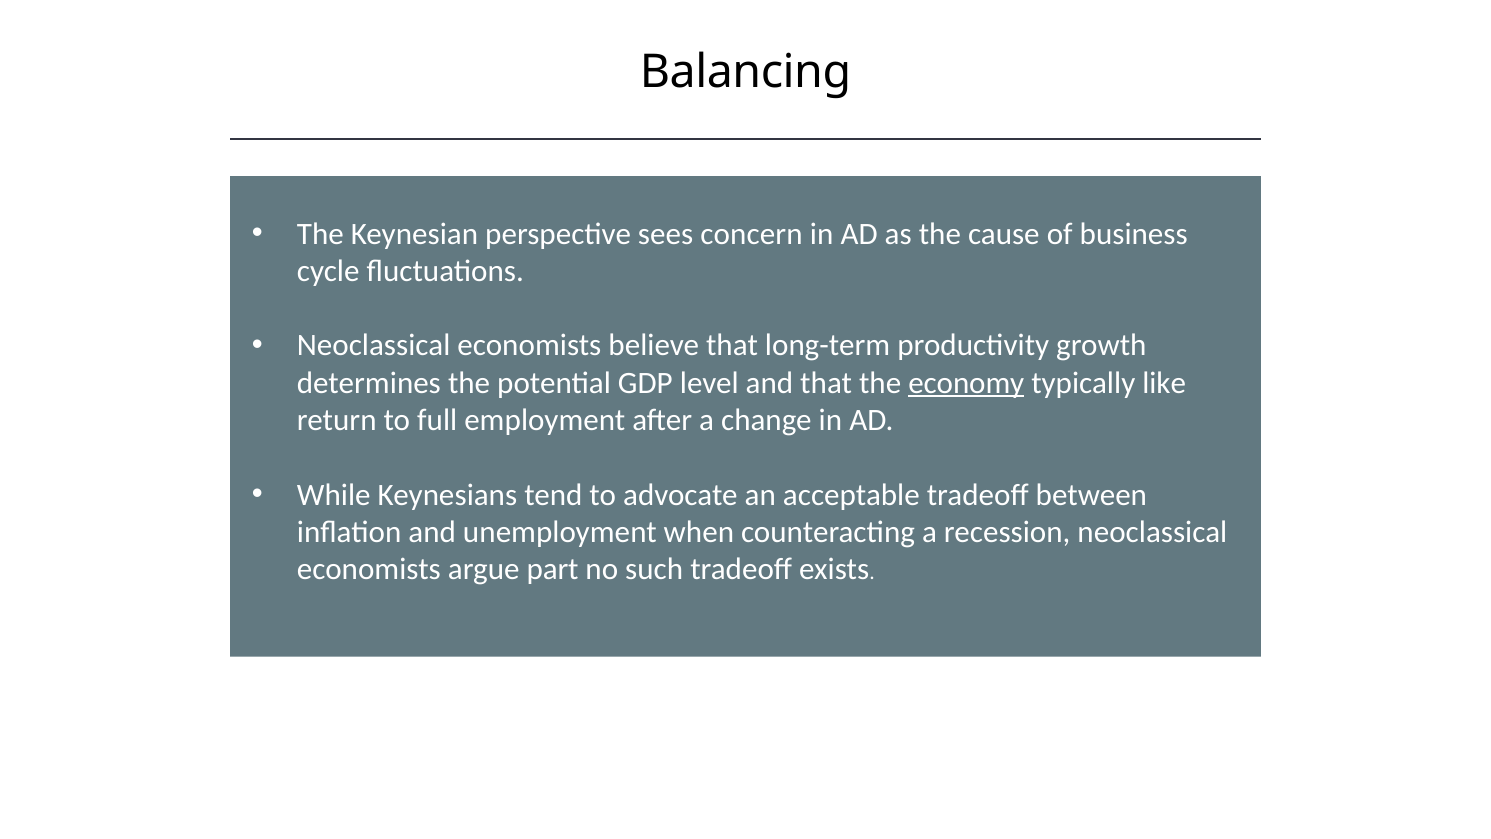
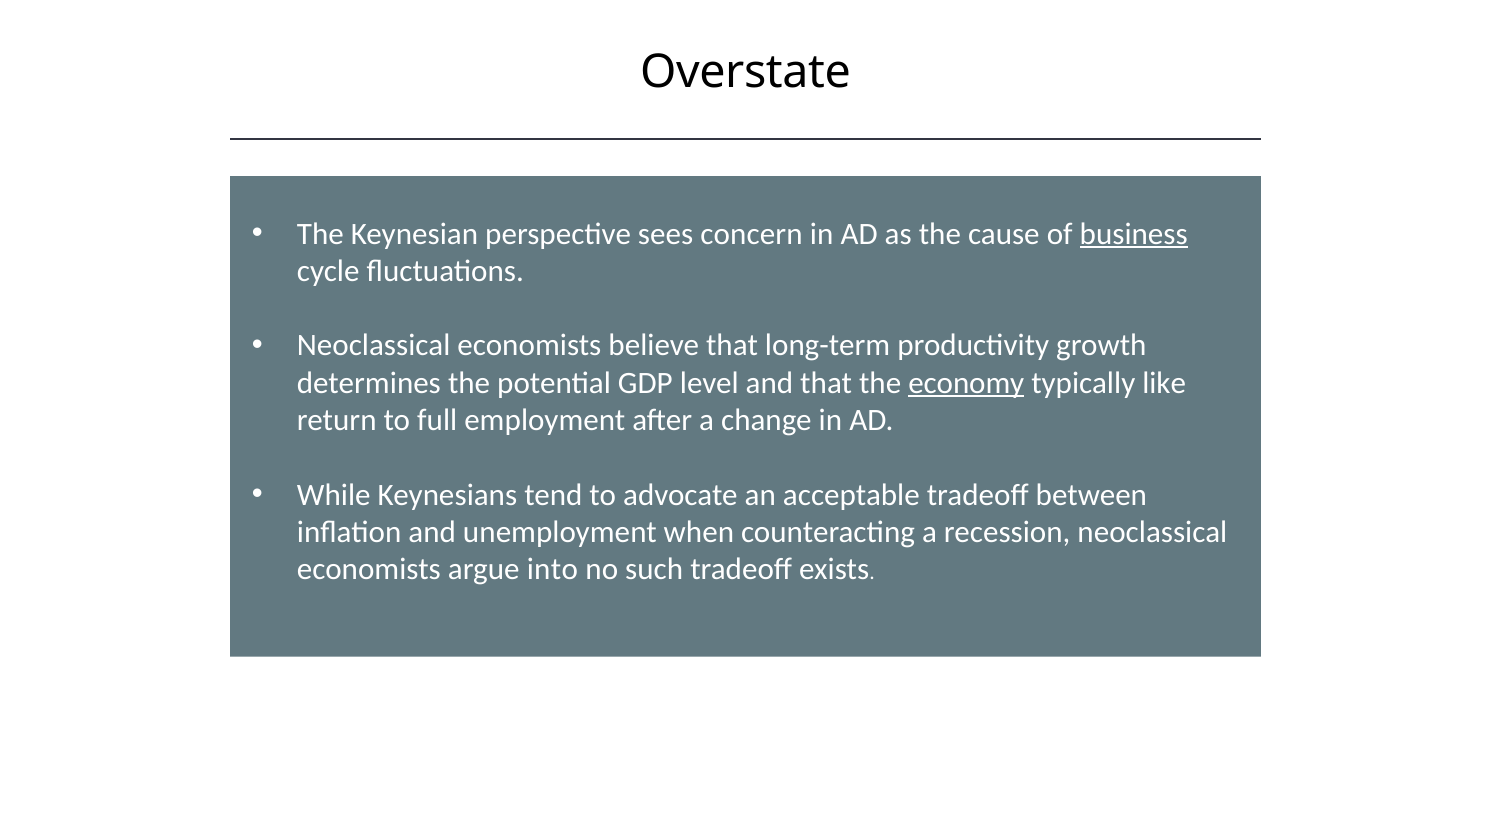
Balancing: Balancing -> Overstate (745, 72)
business underline: none -> present (1134, 234)
part: part -> into (552, 569)
